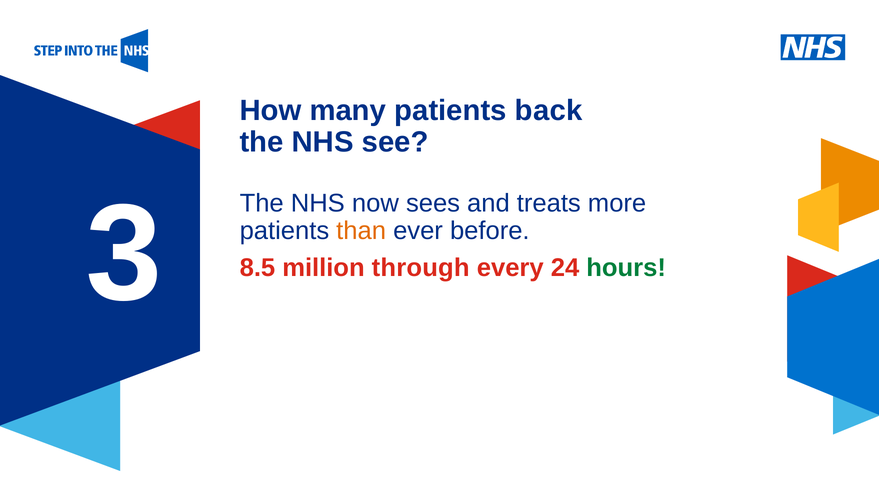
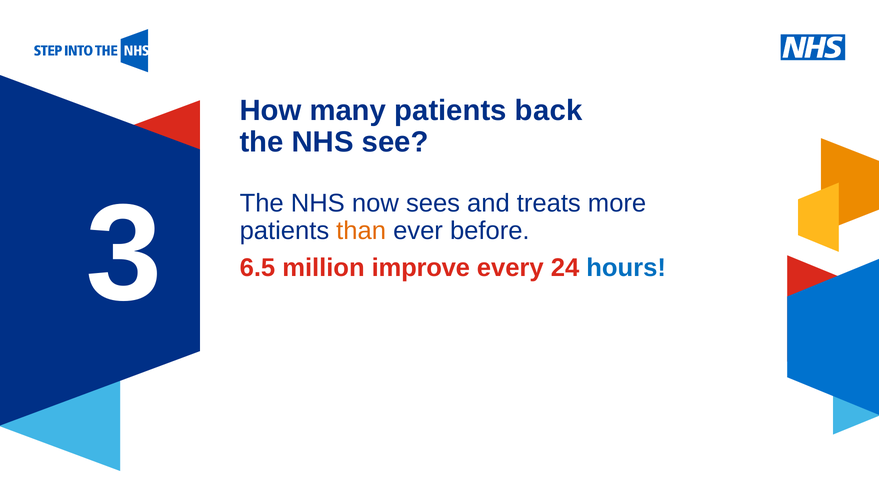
8.5: 8.5 -> 6.5 (257, 268)
through: through -> improve (421, 268)
hours colour: green -> blue (626, 268)
